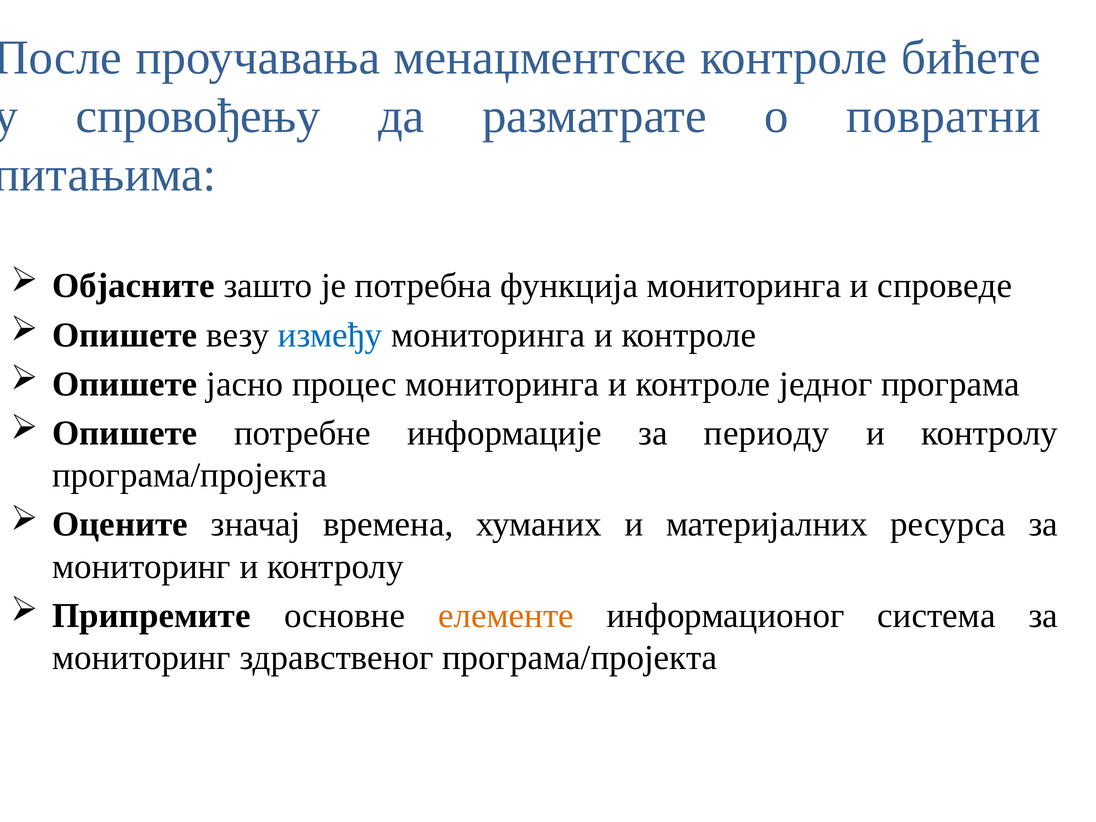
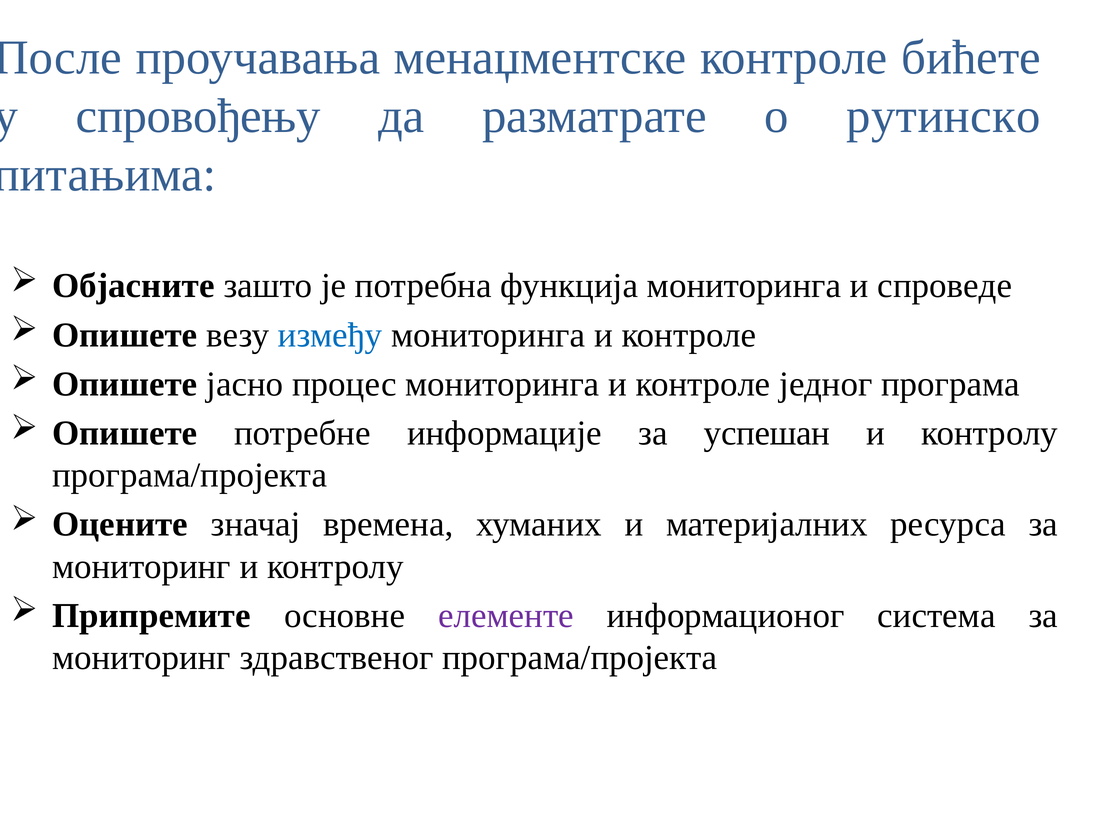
повратни: повратни -> рутинско (944, 116)
периоду: периоду -> успешан (767, 433)
елементе colour: orange -> purple (506, 616)
